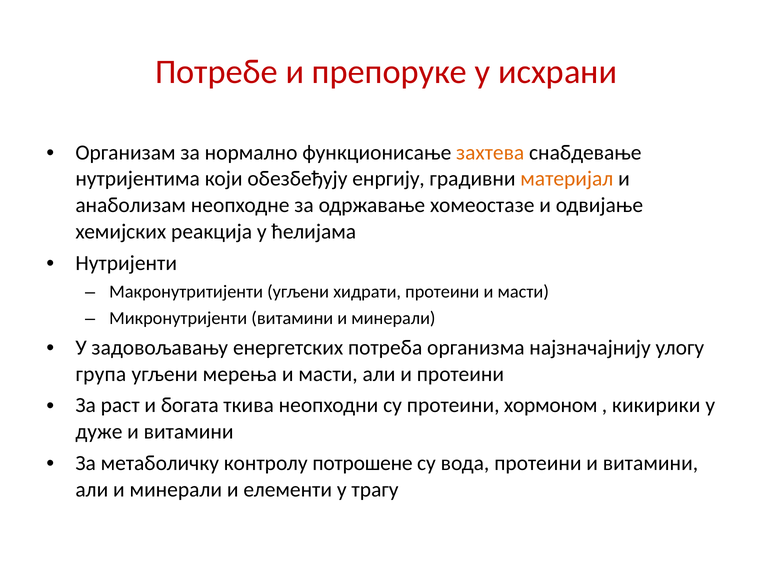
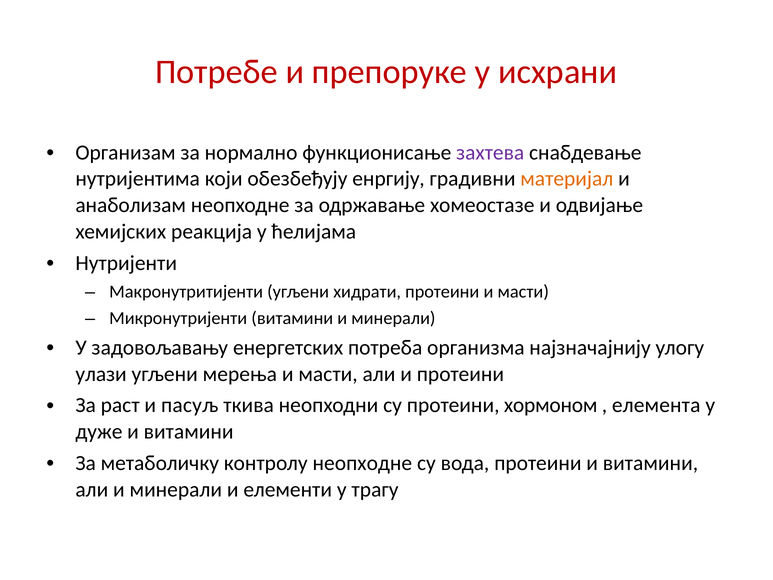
захтева colour: orange -> purple (490, 153)
група: група -> улази (101, 374)
богата: богата -> пасуљ (190, 405)
кикирики: кикирики -> елемента (656, 405)
контролу потрошене: потрошене -> неопходне (362, 463)
